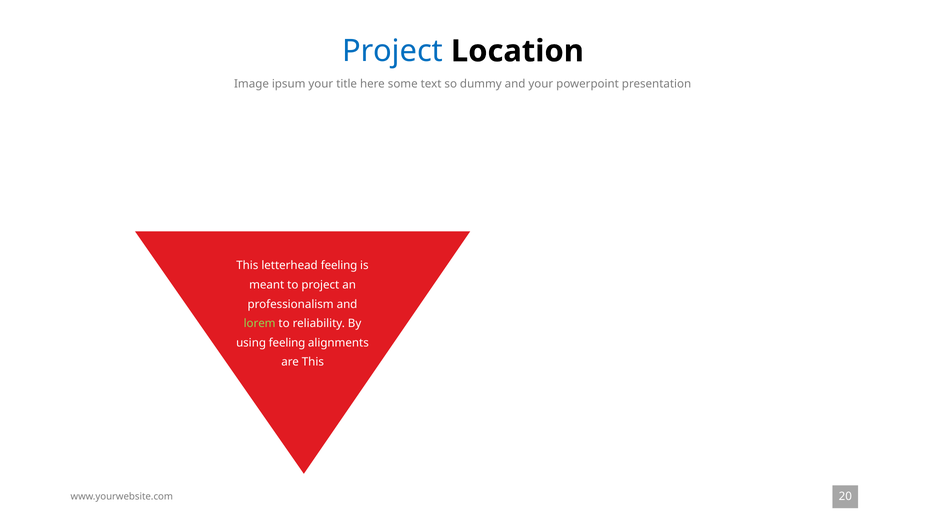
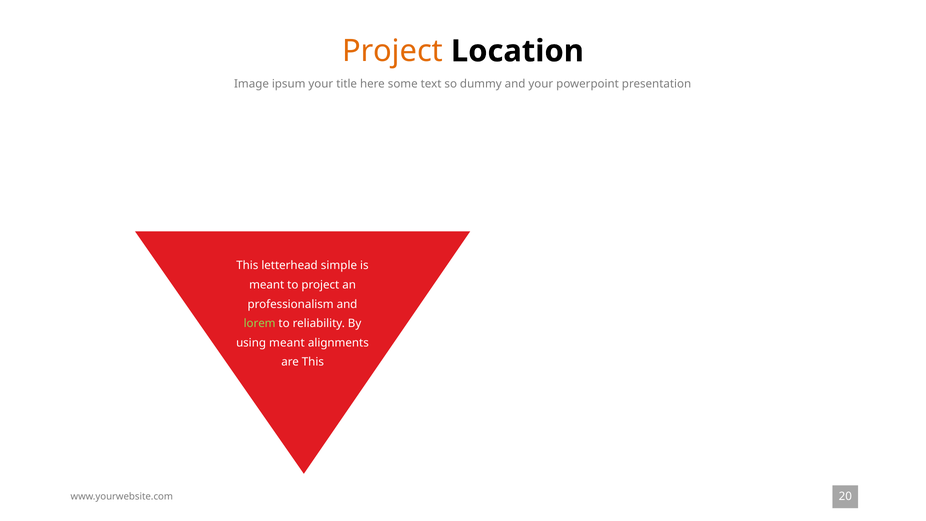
Project colour: blue -> orange (392, 51)
letterhead feeling: feeling -> simple (339, 266)
using feeling: feeling -> meant (287, 343)
